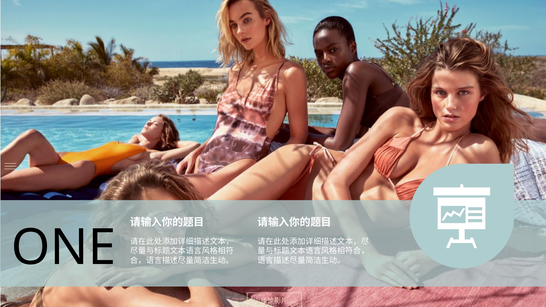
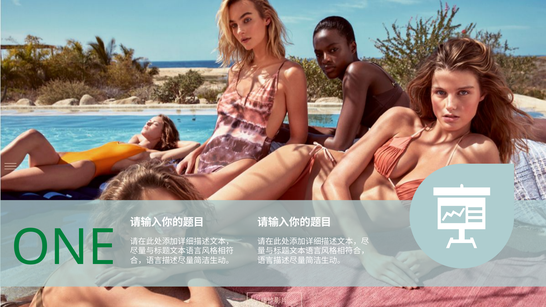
ONE colour: black -> green (64, 248)
